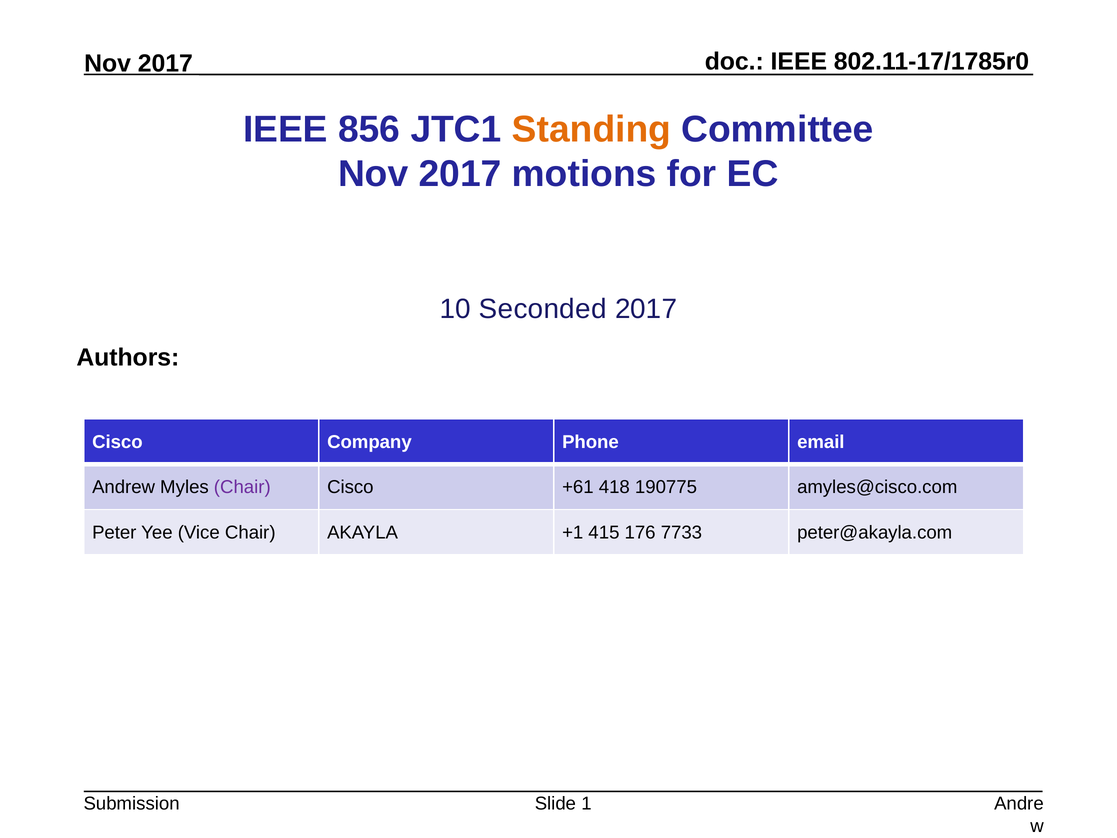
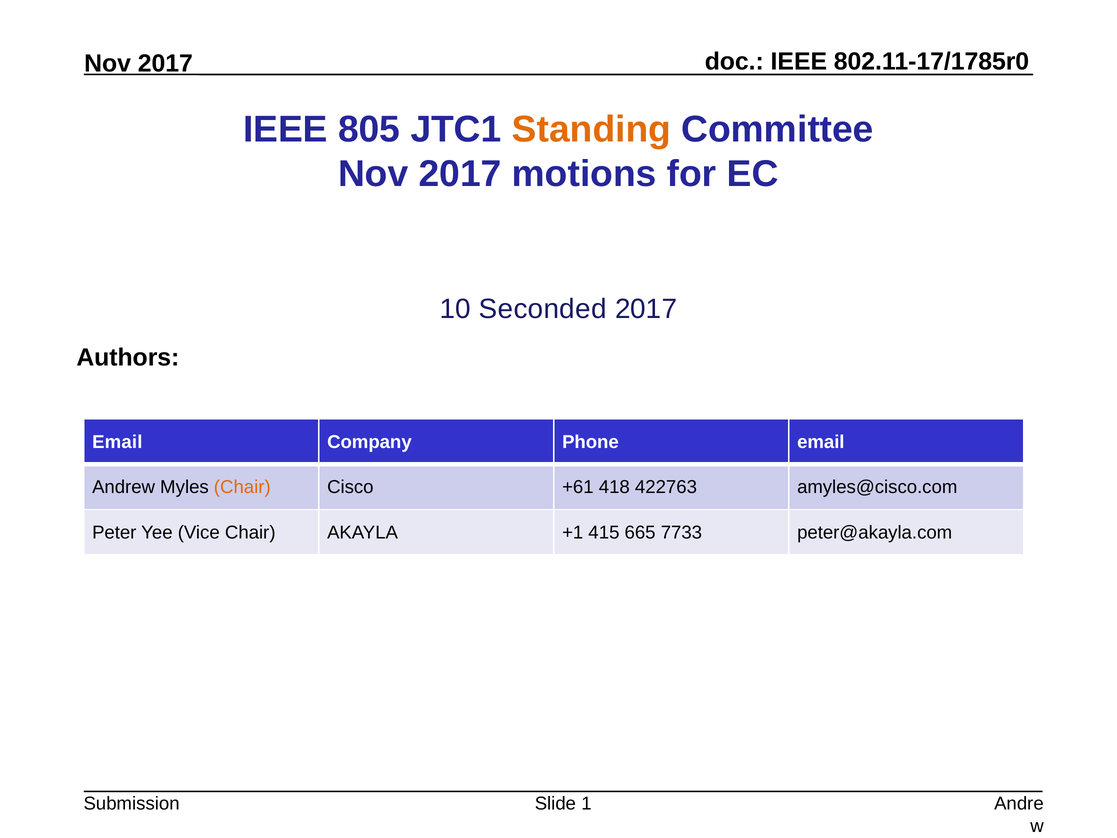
856: 856 -> 805 (369, 129)
Cisco: Cisco -> Email (117, 442)
Chair colour: purple -> orange (242, 487)
190775: 190775 -> 422763 (666, 487)
176: 176 -> 665 (640, 532)
